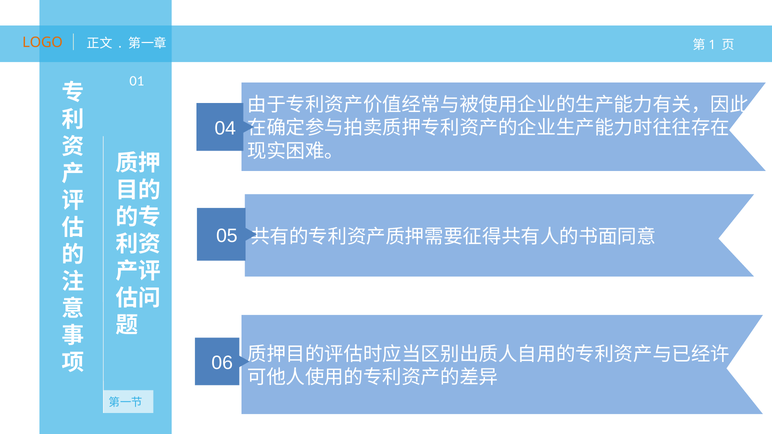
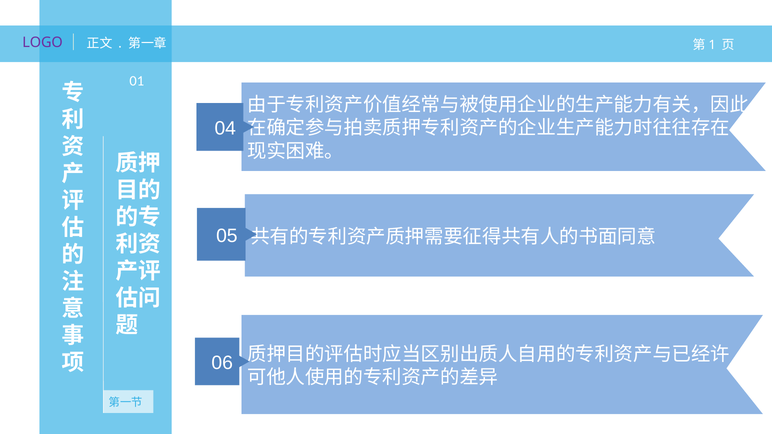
LOGO colour: orange -> purple (43, 43)
